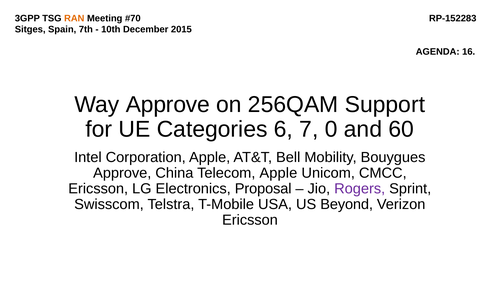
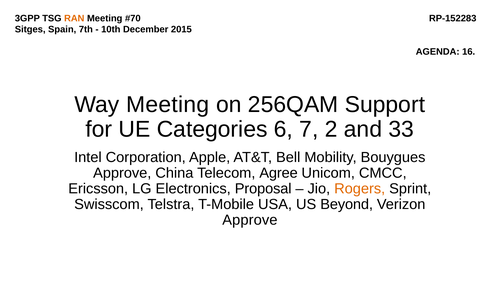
Way Approve: Approve -> Meeting (168, 105)
0: 0 -> 2 (331, 130)
60: 60 -> 33 (401, 130)
Telecom Apple: Apple -> Agree (279, 173)
Rogers colour: purple -> orange (360, 189)
Ericsson: Ericsson -> Approve (250, 220)
